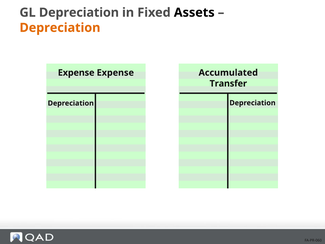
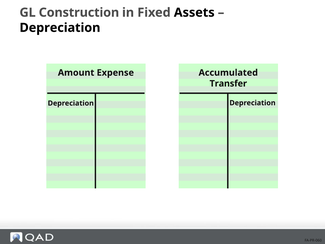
GL Depreciation: Depreciation -> Construction (79, 13)
Depreciation colour: orange -> black (60, 28)
Expense: Expense -> Amount (76, 73)
